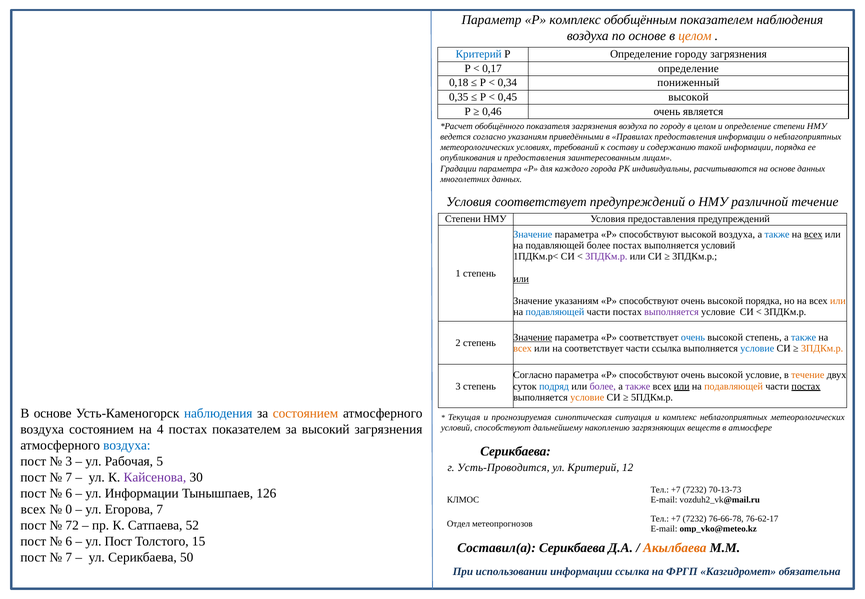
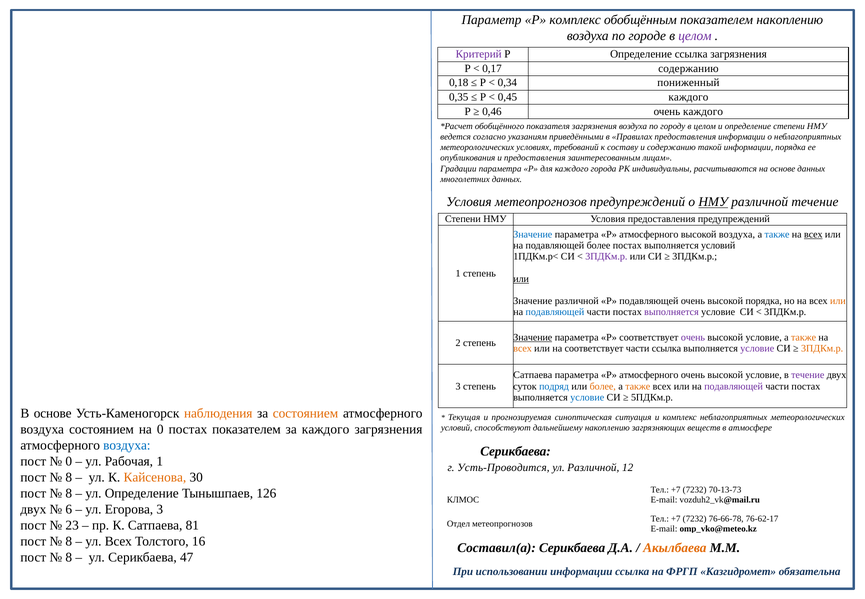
показателем наблюдения: наблюдения -> накоплению (790, 20)
по основе: основе -> городе (647, 36)
целом colour: orange -> purple (695, 36)
Критерий colour: blue -> purple (479, 54)
Определение городу: городу -> ссылка (691, 54)
0,17 определение: определение -> содержанию (688, 69)
0,45 высокой: высокой -> каждого (688, 97)
очень является: является -> каждого (703, 111)
Условия соответствует: соответствует -> метеопрогнозов (541, 202)
НМУ underline: none -> present (713, 202)
способствуют: способствуют -> атмосферного (649, 234)
Значение указаниям: указаниям -> различной (577, 301)
способствуют: способствуют -> подавляющей (649, 301)
очень colour: blue -> purple (693, 337)
степень: степень -> условие (764, 337)
также colour: blue -> orange (804, 337)
условие colour: blue -> purple (757, 348)
Согласно: Согласно -> Сатпаева (533, 375)
способствуют: способствуют -> атмосферного (649, 375)
течение colour: orange -> purple (808, 375)
более colour: purple -> orange (603, 386)
также colour: purple -> orange (638, 386)
или underline: present -> none (682, 386)
подавляющей colour: orange -> purple (734, 386)
постах underline: present -> none (806, 386)
условие colour: orange -> blue (587, 397)
наблюдения colour: blue -> orange (218, 413)
на 4: 4 -> 0 (160, 429)
за высокий: высокий -> каждого (326, 429)
3: 3 -> 0 (69, 461)
Рабочая 5: 5 -> 1 (160, 461)
ул Критерий: Критерий -> Различной (593, 468)
7: 7 -> 8 (69, 477)
Кайсенова colour: purple -> orange (155, 477)
6: 6 -> 8 (69, 493)
ул Информации: Информации -> Определение (142, 493)
всех: всех -> двух (33, 509)
0: 0 -> 6 (69, 509)
Егорова 7: 7 -> 3 (160, 509)
72: 72 -> 23 (72, 525)
52: 52 -> 81 (192, 525)
6: 6 -> 8 (69, 541)
ул Пост: Пост -> Всех (118, 541)
15: 15 -> 16 (199, 541)
7: 7 -> 8 (69, 557)
50: 50 -> 47 (187, 557)
